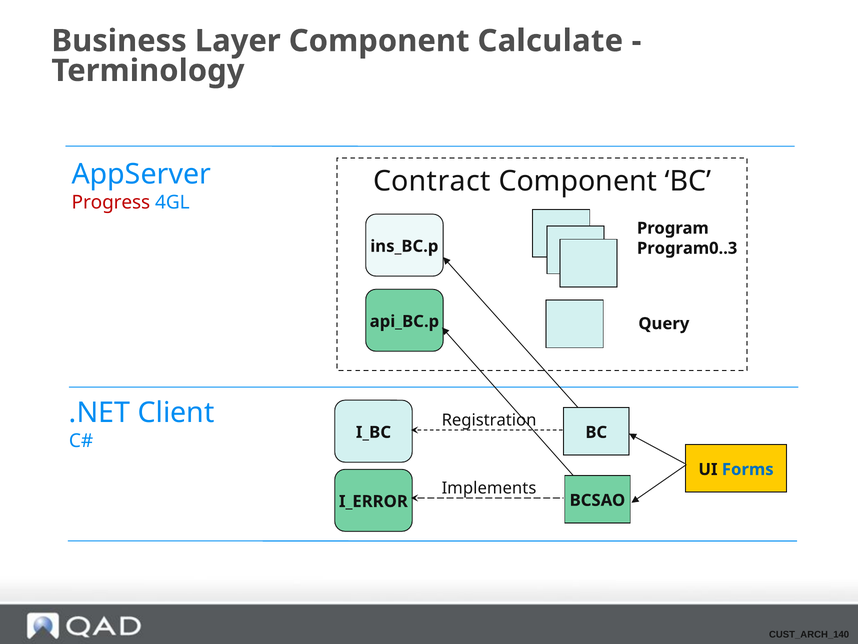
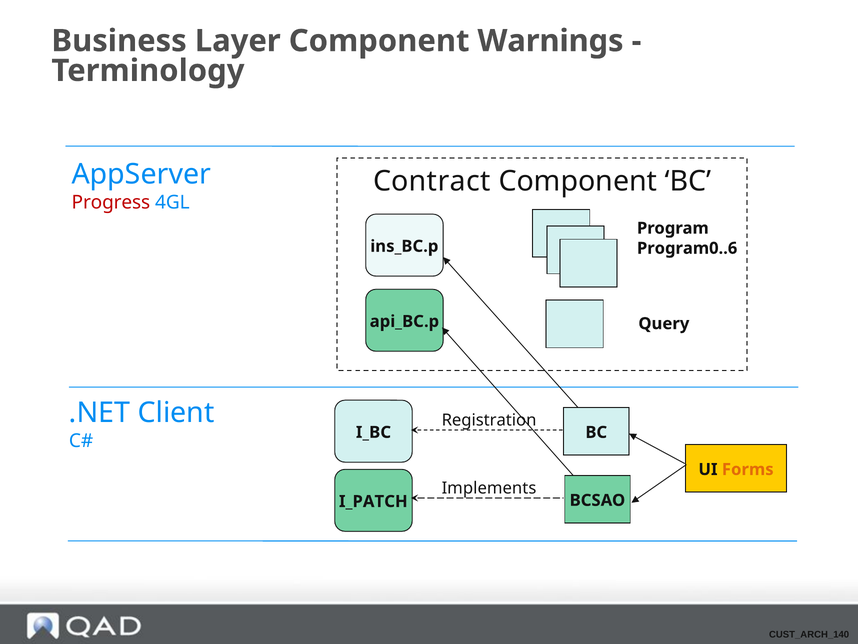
Calculate: Calculate -> Warnings (551, 41)
Program0..3: Program0..3 -> Program0..6 (687, 248)
Forms colour: blue -> orange (748, 469)
I_ERROR: I_ERROR -> I_PATCH (373, 501)
